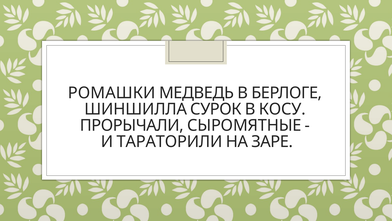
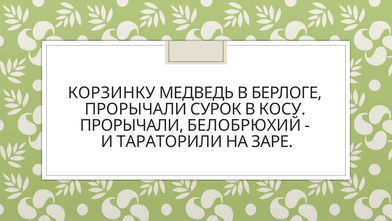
РОМАШКИ: РОМАШКИ -> КОРЗИНКУ (112, 93)
ШИНШИЛЛА: ШИНШИЛЛА -> ПРОРЫЧАЛИ (136, 109)
СЫРОМЯТНЫЕ: СЫРОМЯТНЫЕ -> БЕЛОБРЮХИЙ (244, 125)
